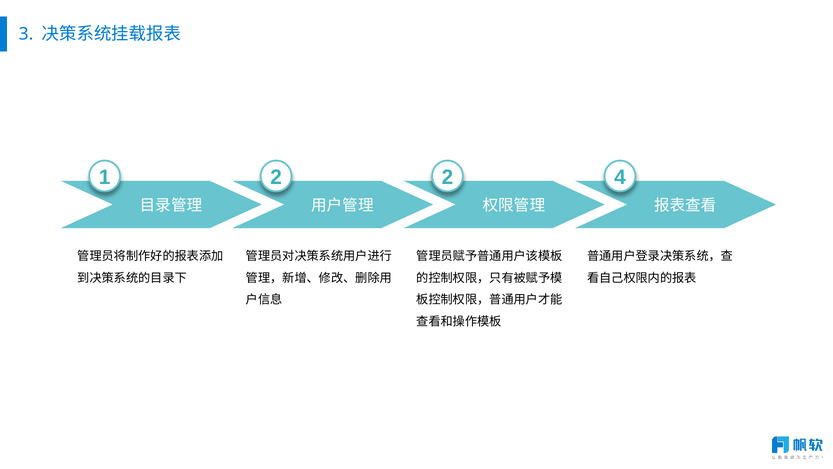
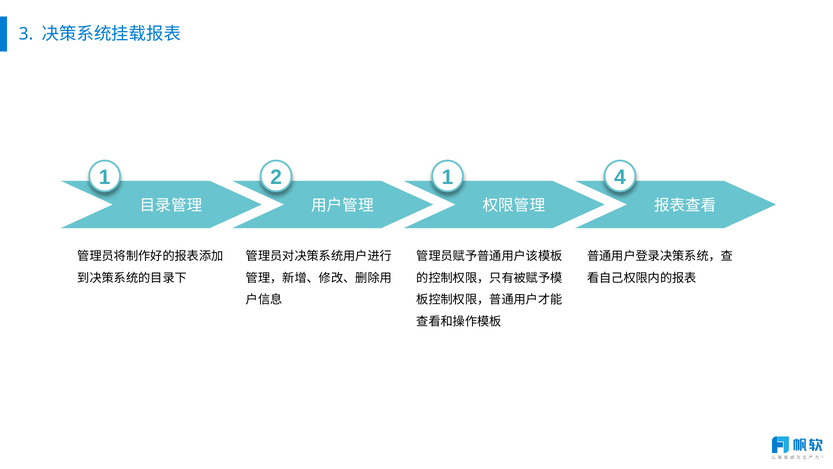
2 2: 2 -> 1 (447, 177)
